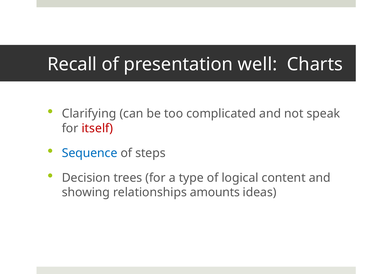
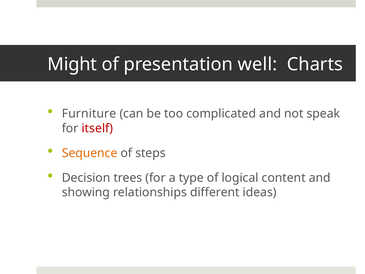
Recall: Recall -> Might (72, 64)
Clarifying: Clarifying -> Furniture (89, 114)
Sequence colour: blue -> orange (90, 153)
amounts: amounts -> different (215, 192)
